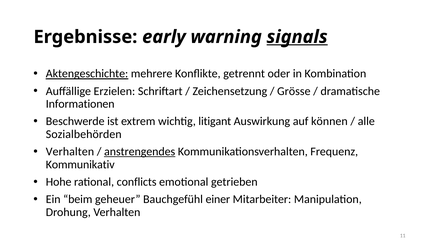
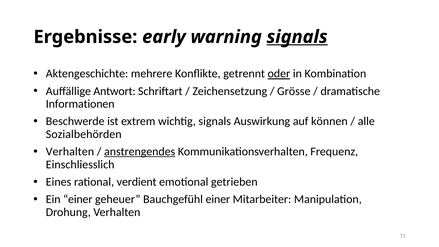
Aktengeschichte underline: present -> none (87, 74)
oder underline: none -> present (279, 74)
Erzielen: Erzielen -> Antwort (114, 91)
wichtig litigant: litigant -> signals (215, 121)
Kommunikativ: Kommunikativ -> Einschliesslich (80, 164)
Hohe: Hohe -> Eines (59, 182)
conflicts: conflicts -> verdient (137, 182)
Ein beim: beim -> einer (78, 199)
